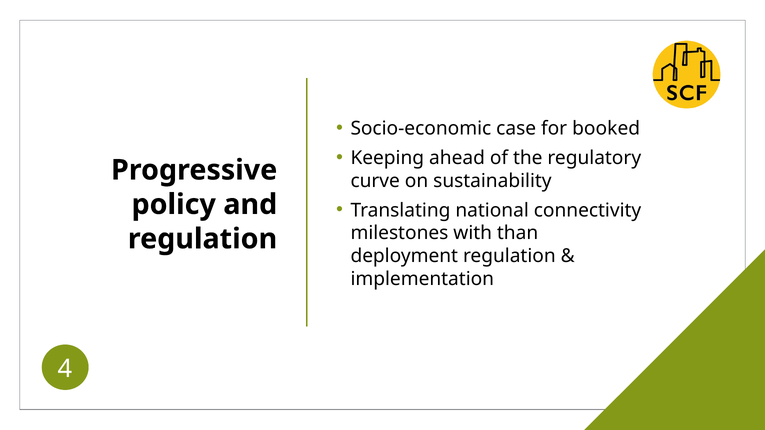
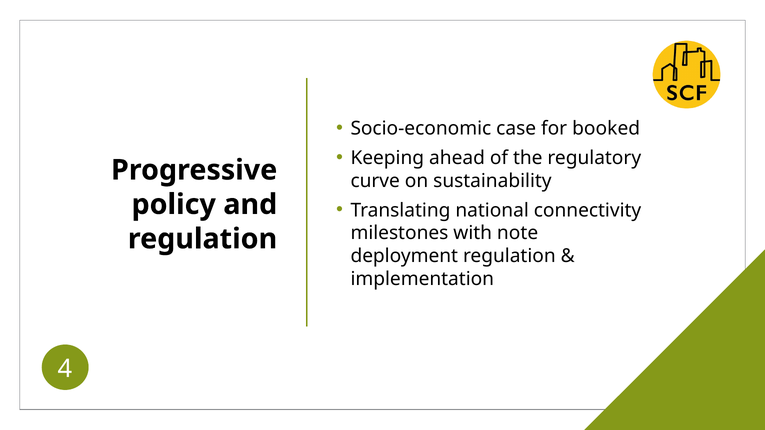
than: than -> note (518, 233)
